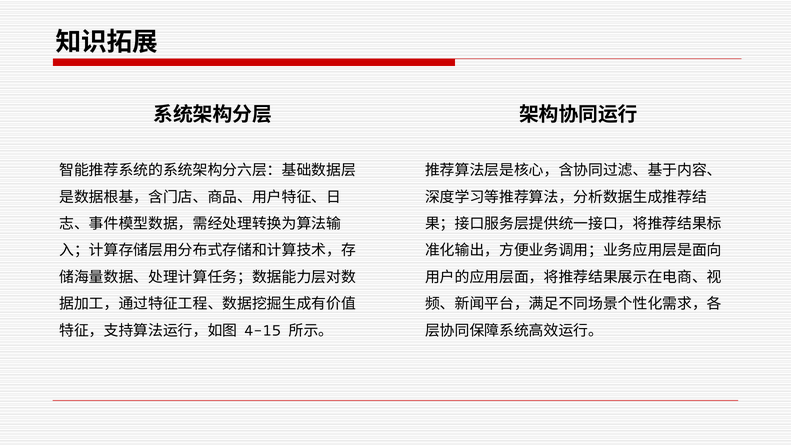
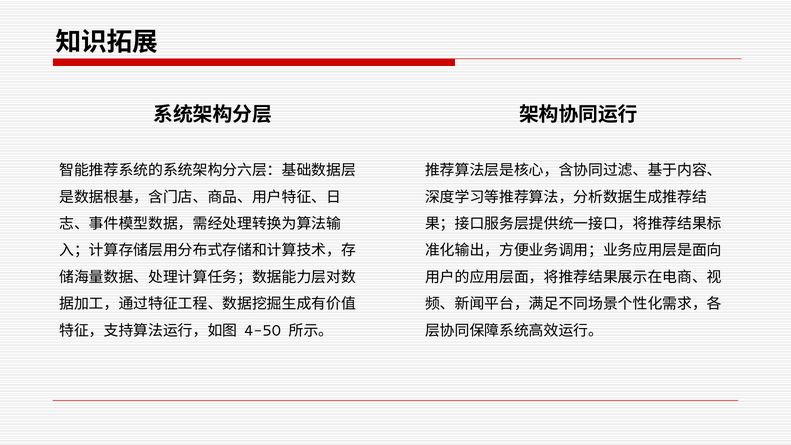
4-15: 4-15 -> 4-50 (263, 331)
